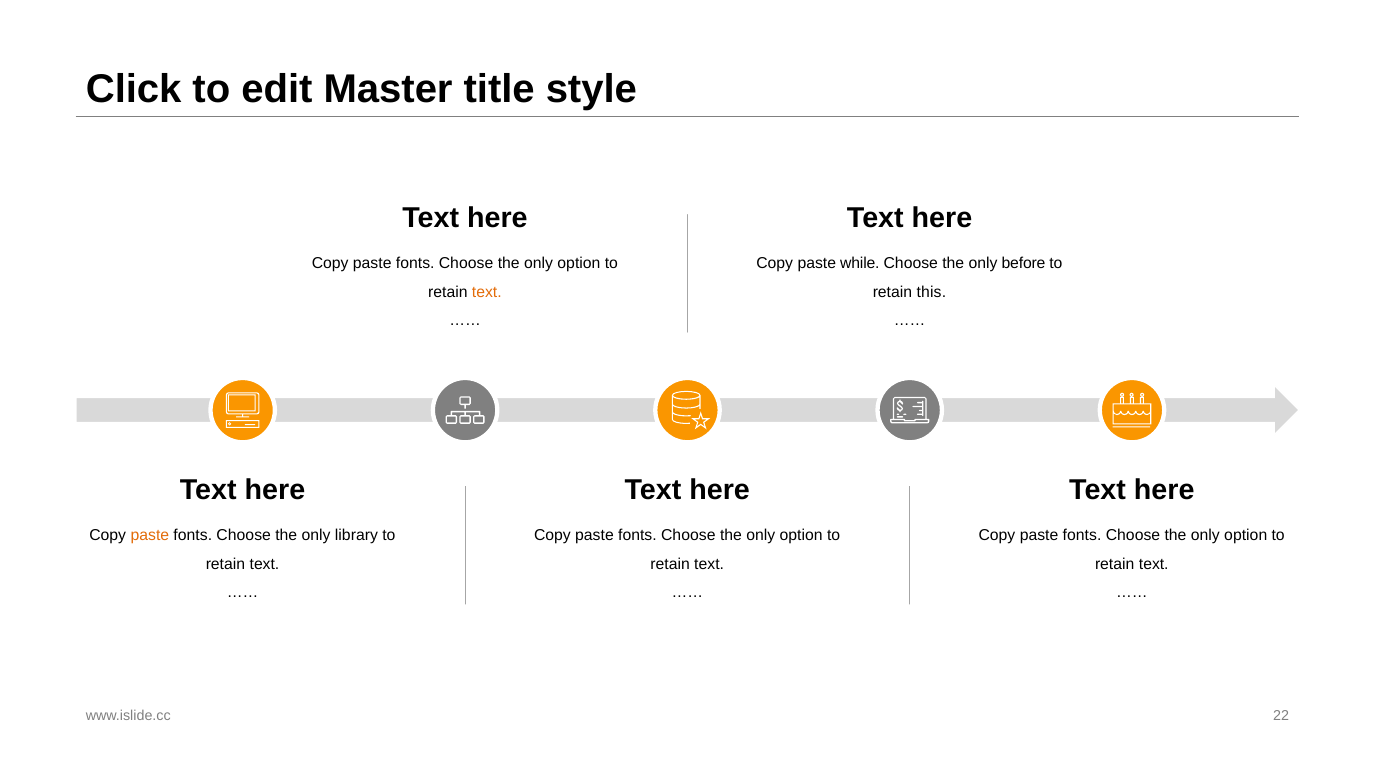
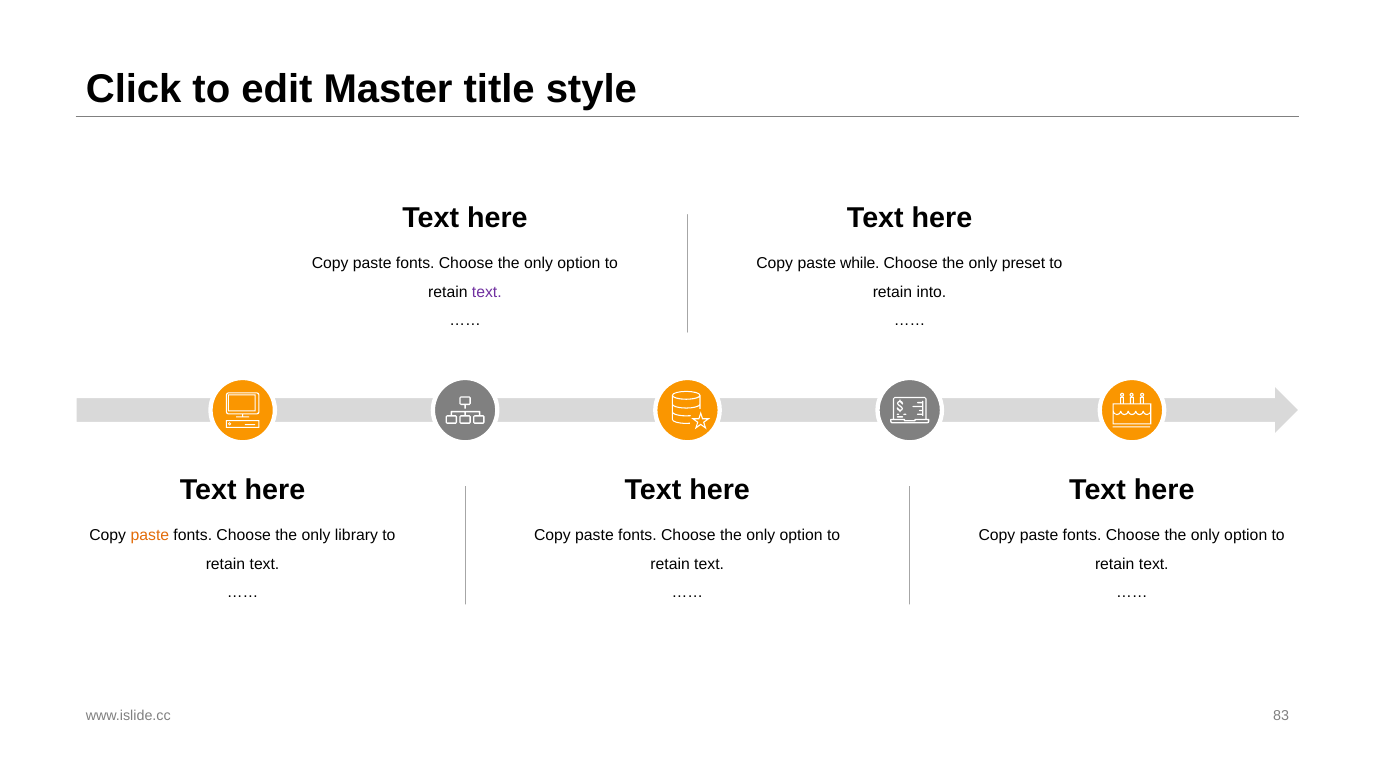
before: before -> preset (1024, 264)
text colour: orange -> purple (487, 292)
this: this -> into (931, 292)
22: 22 -> 83 (1281, 716)
